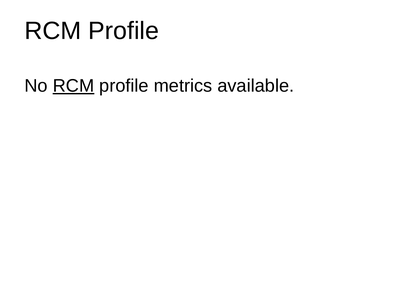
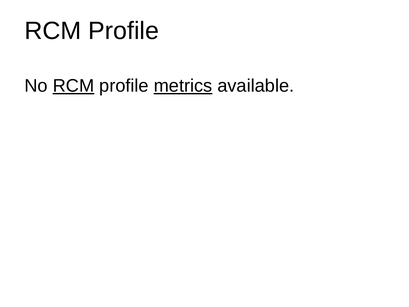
metrics underline: none -> present (183, 86)
